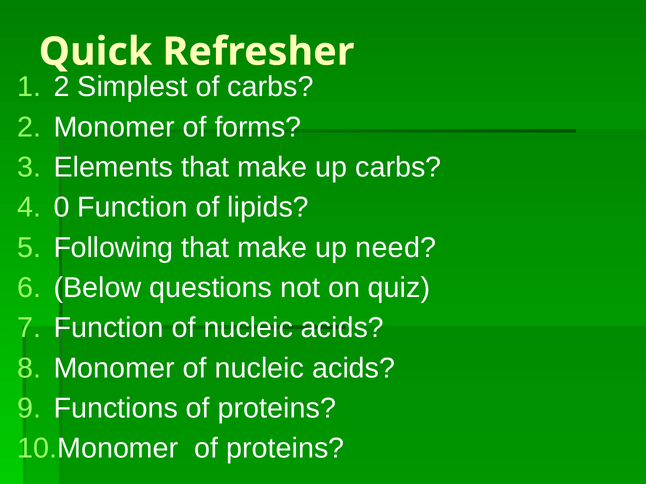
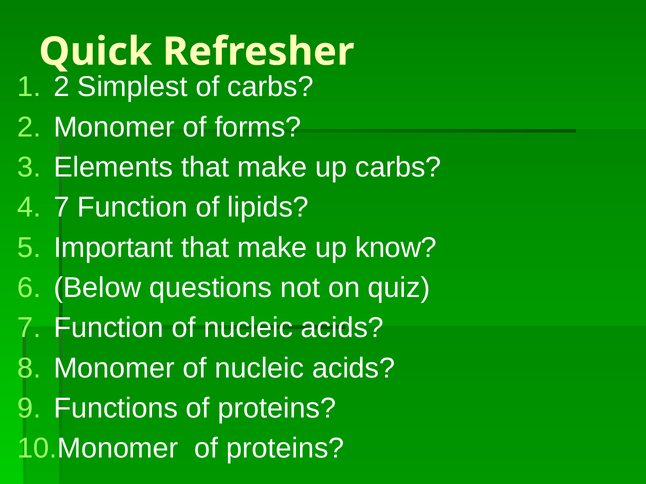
0: 0 -> 7 (62, 208)
Following: Following -> Important (113, 248)
need: need -> know (396, 248)
